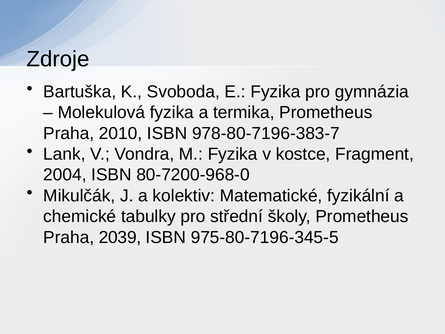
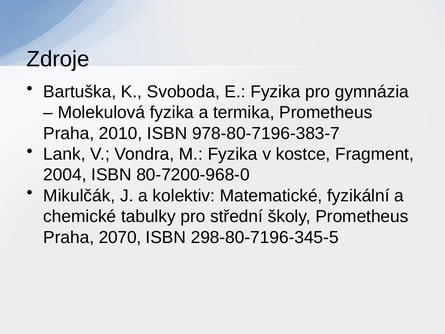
2039: 2039 -> 2070 (120, 237)
975-80-7196-345-5: 975-80-7196-345-5 -> 298-80-7196-345-5 (265, 237)
